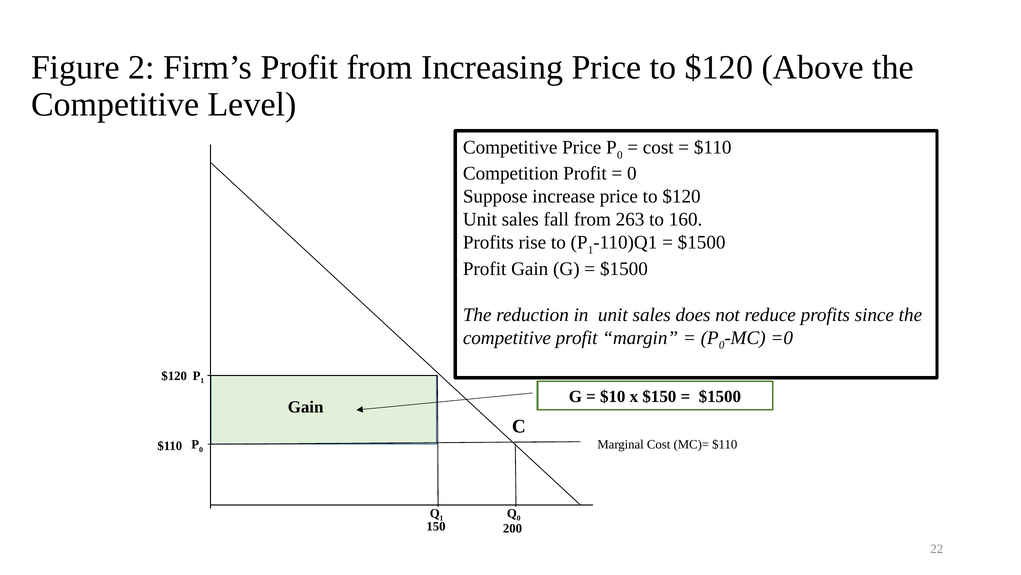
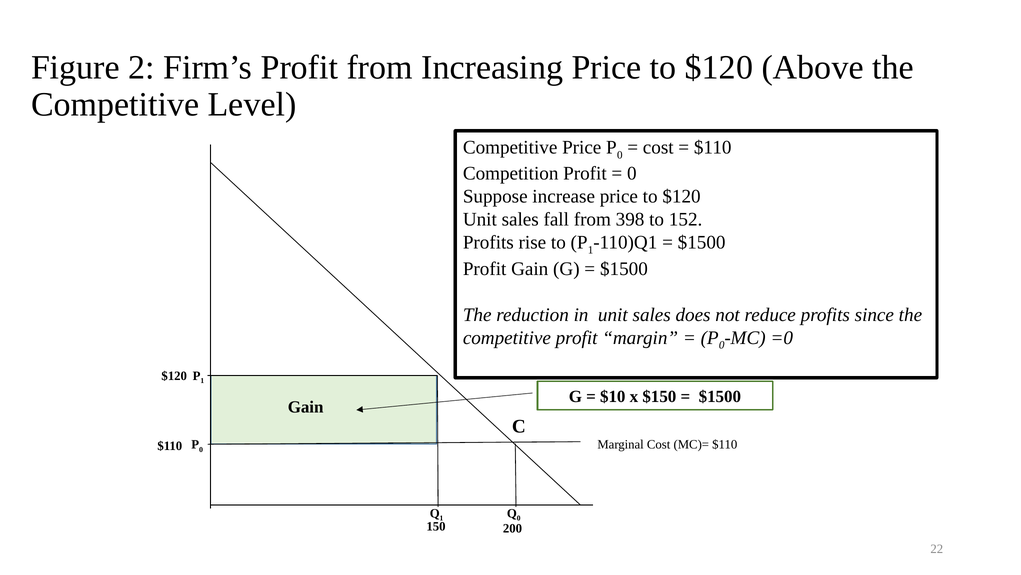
263: 263 -> 398 (630, 219)
160: 160 -> 152 (686, 219)
